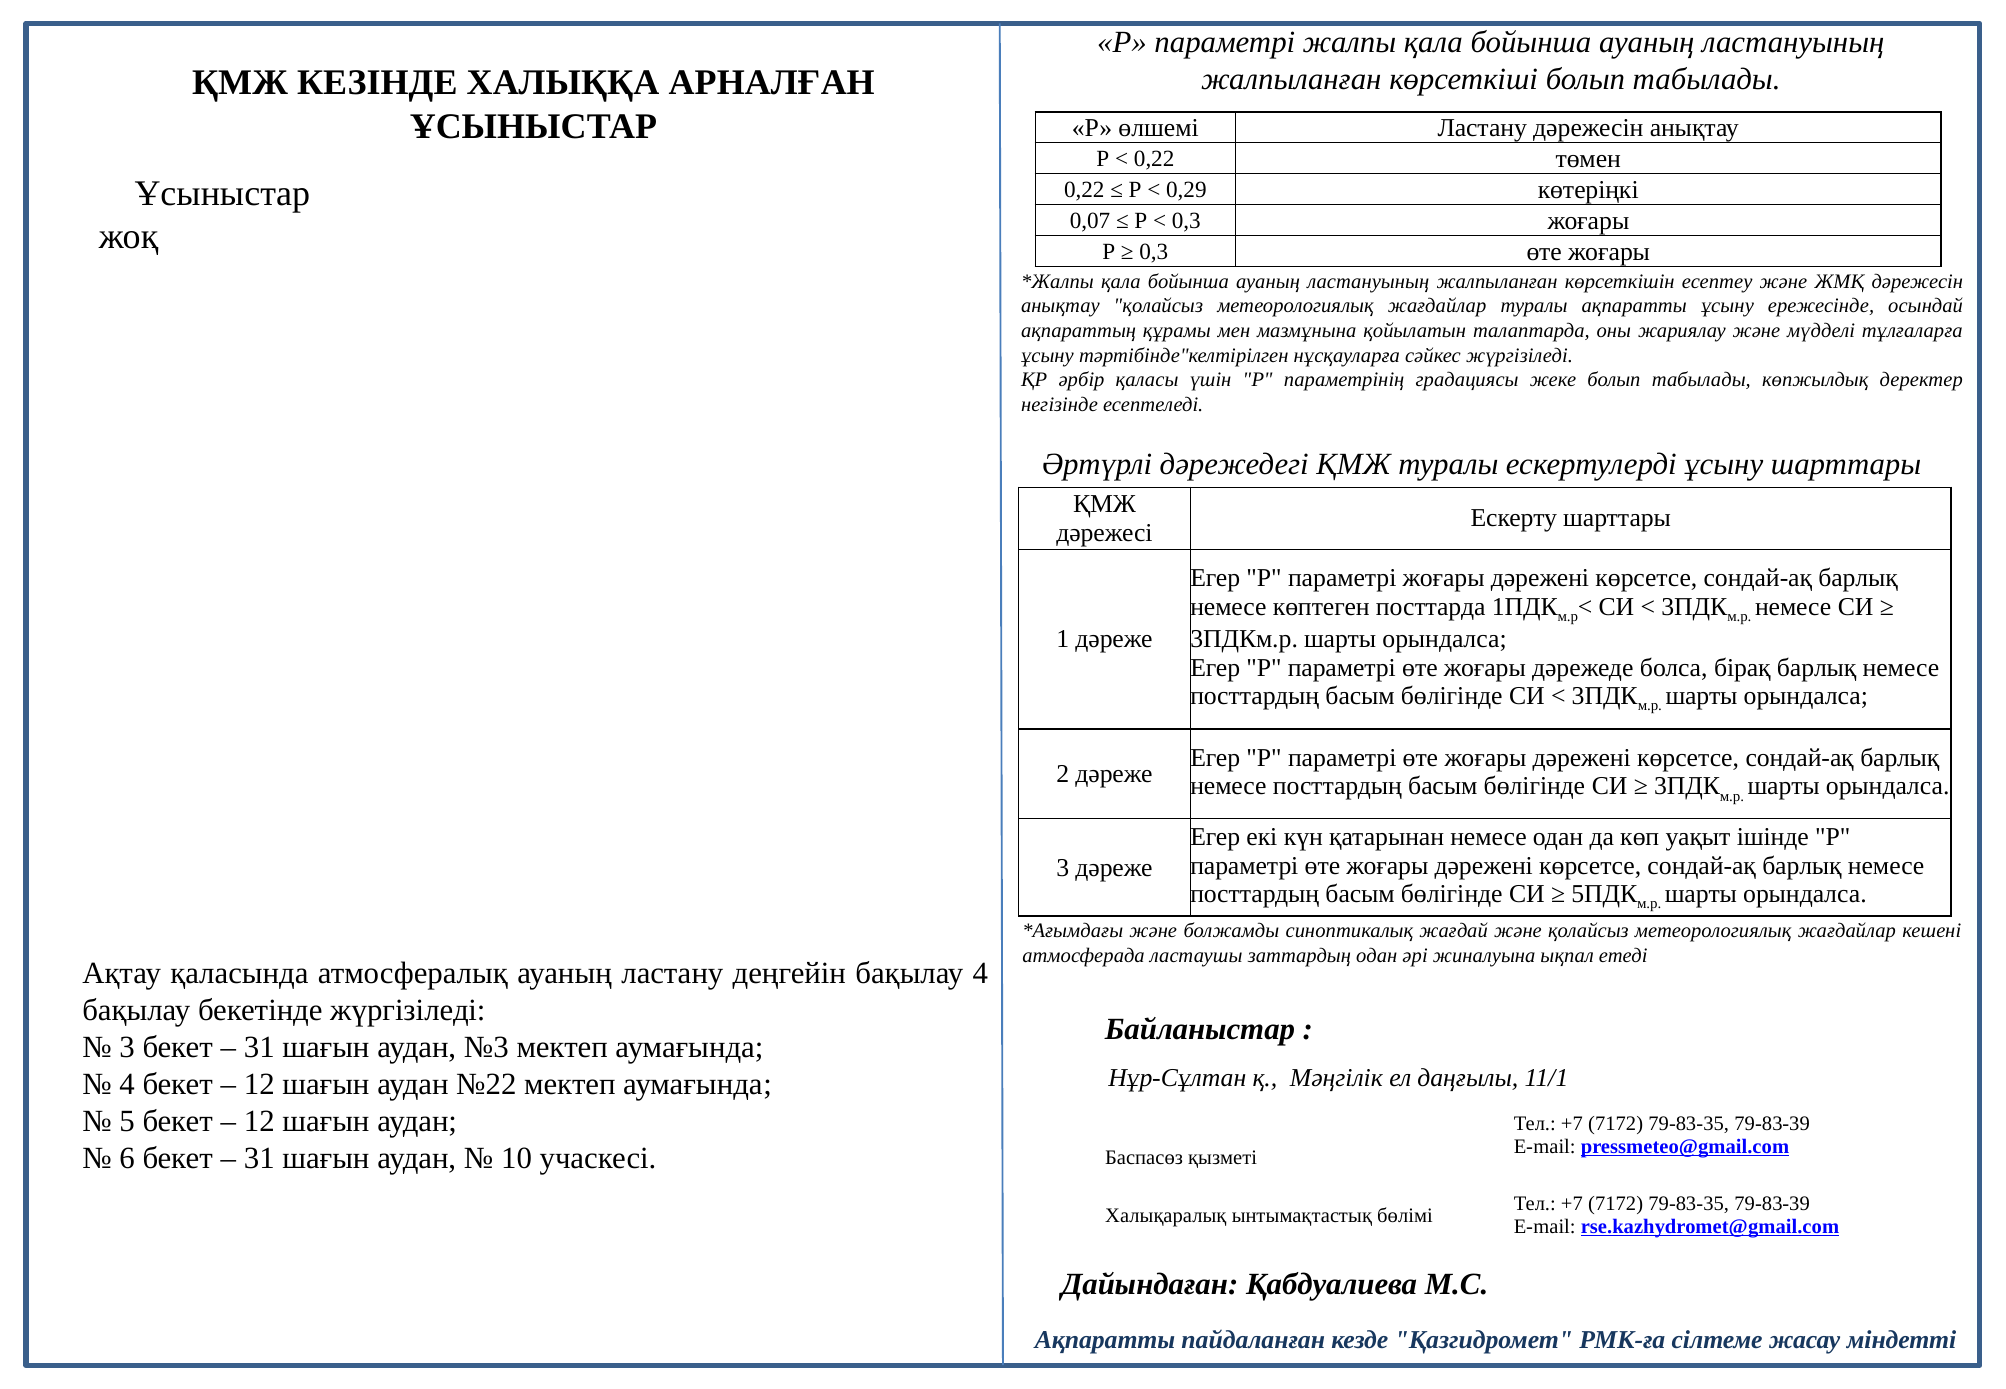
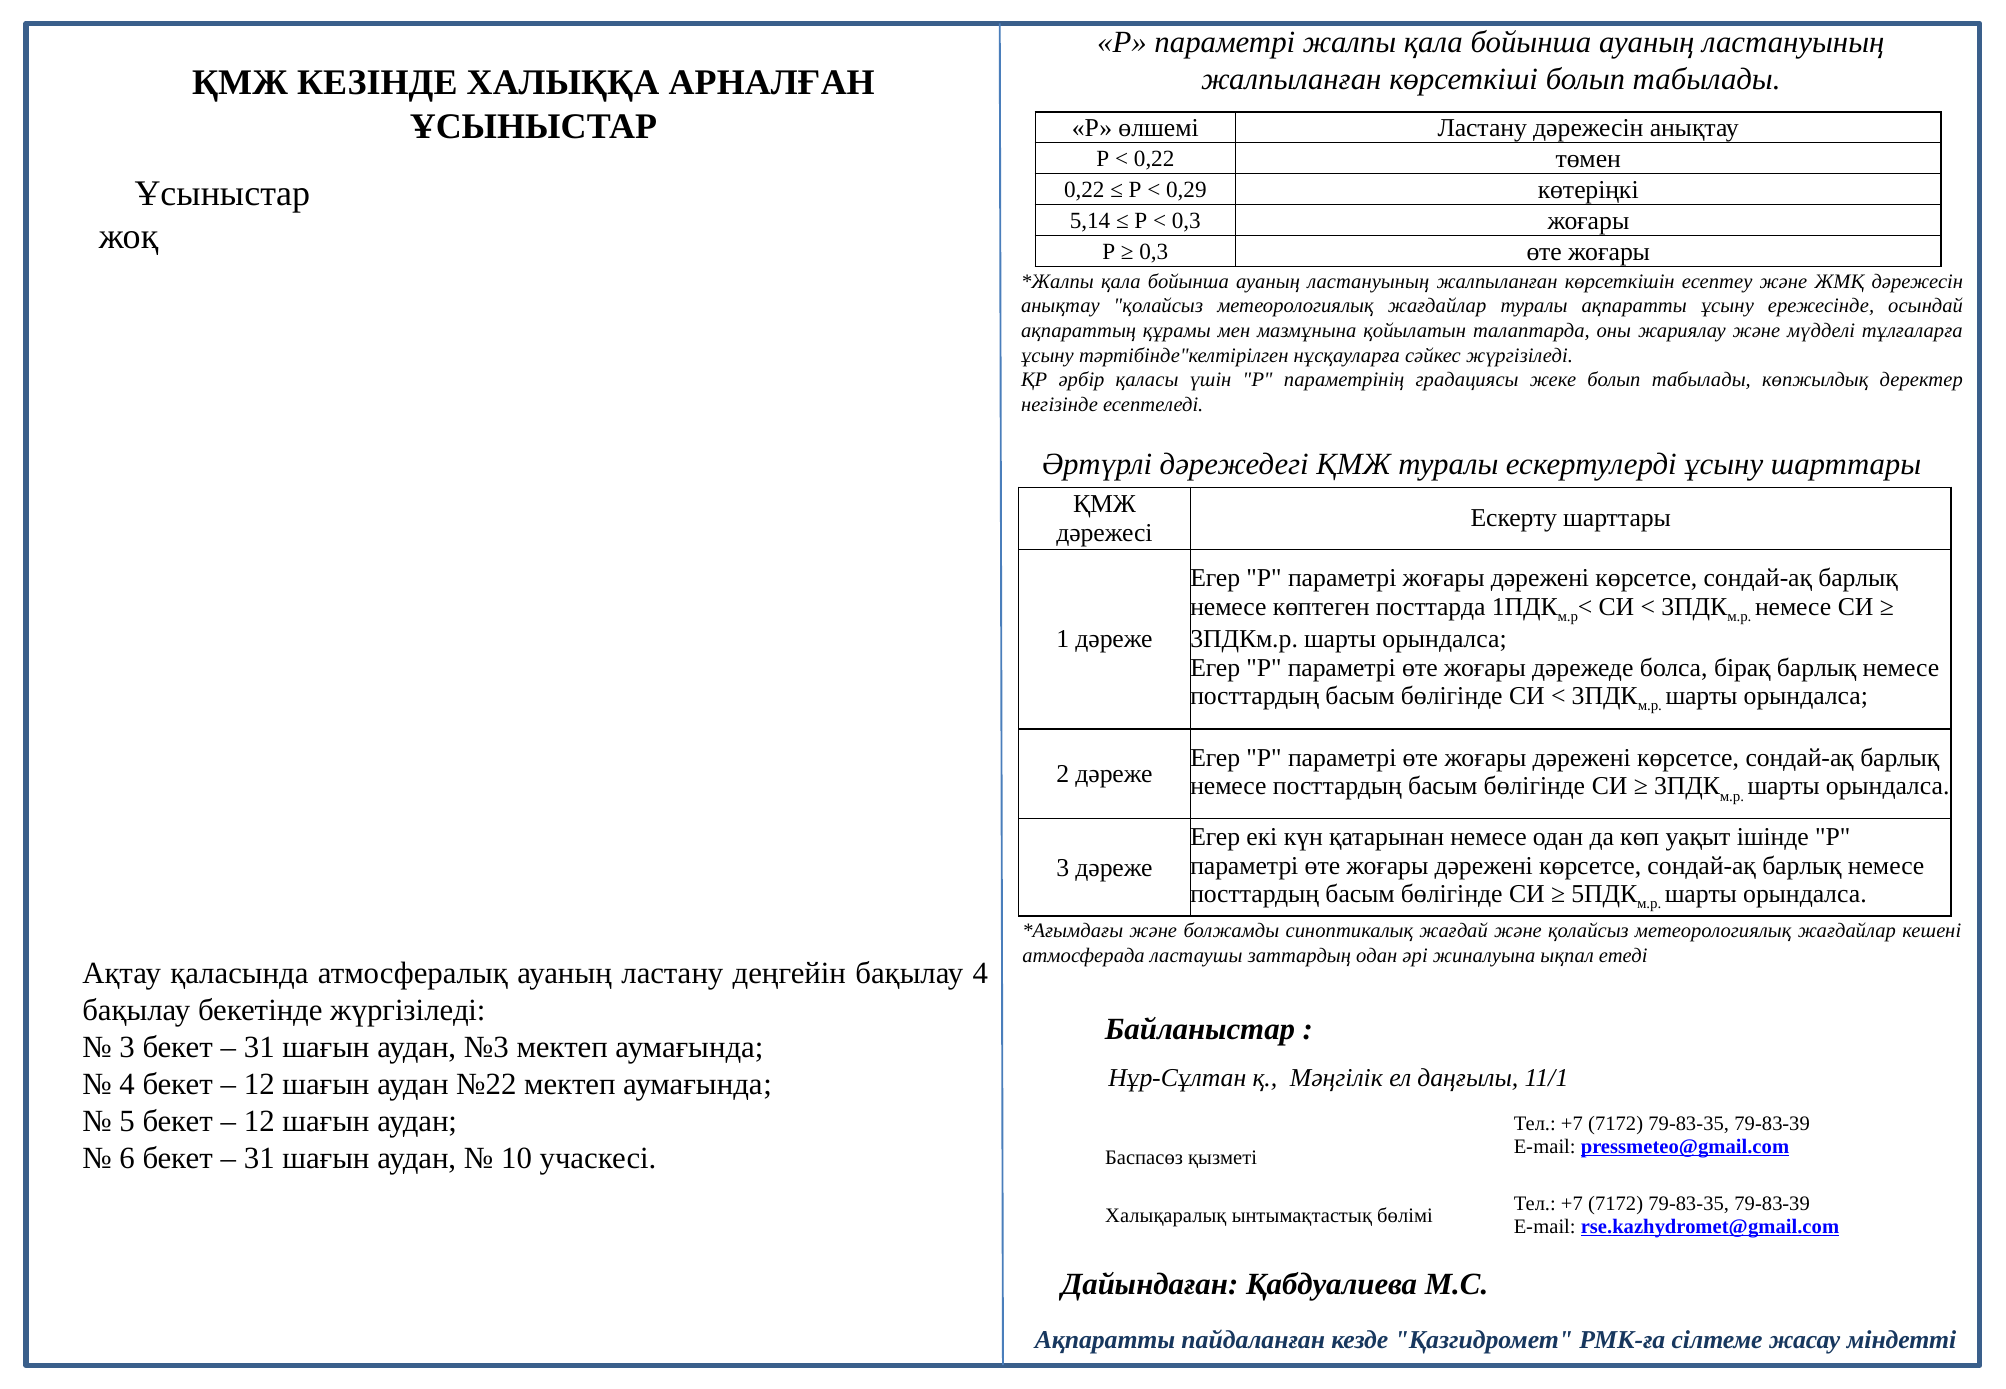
0,07: 0,07 -> 5,14 (1090, 221)
